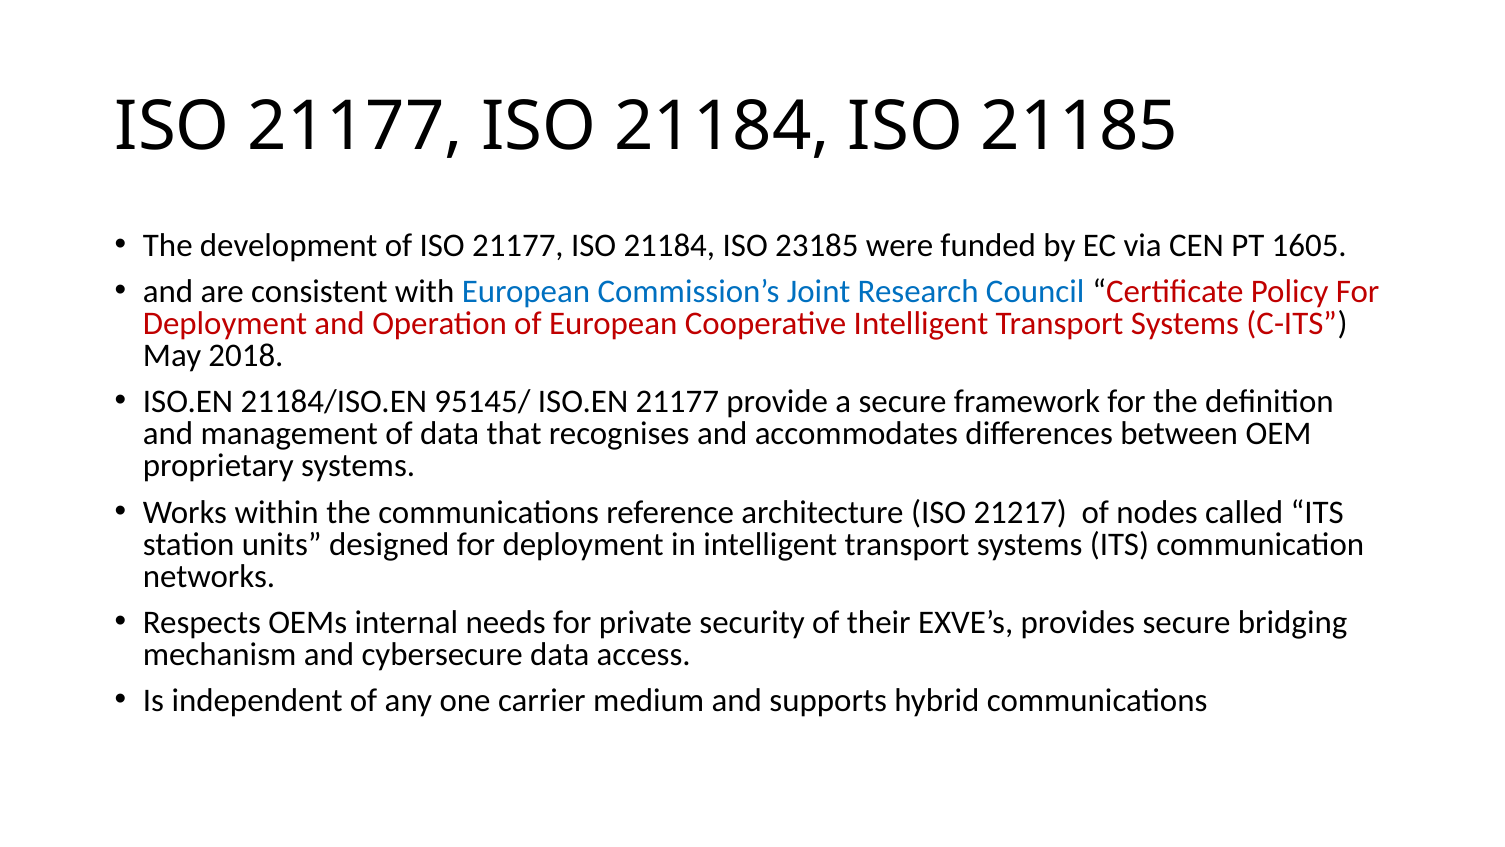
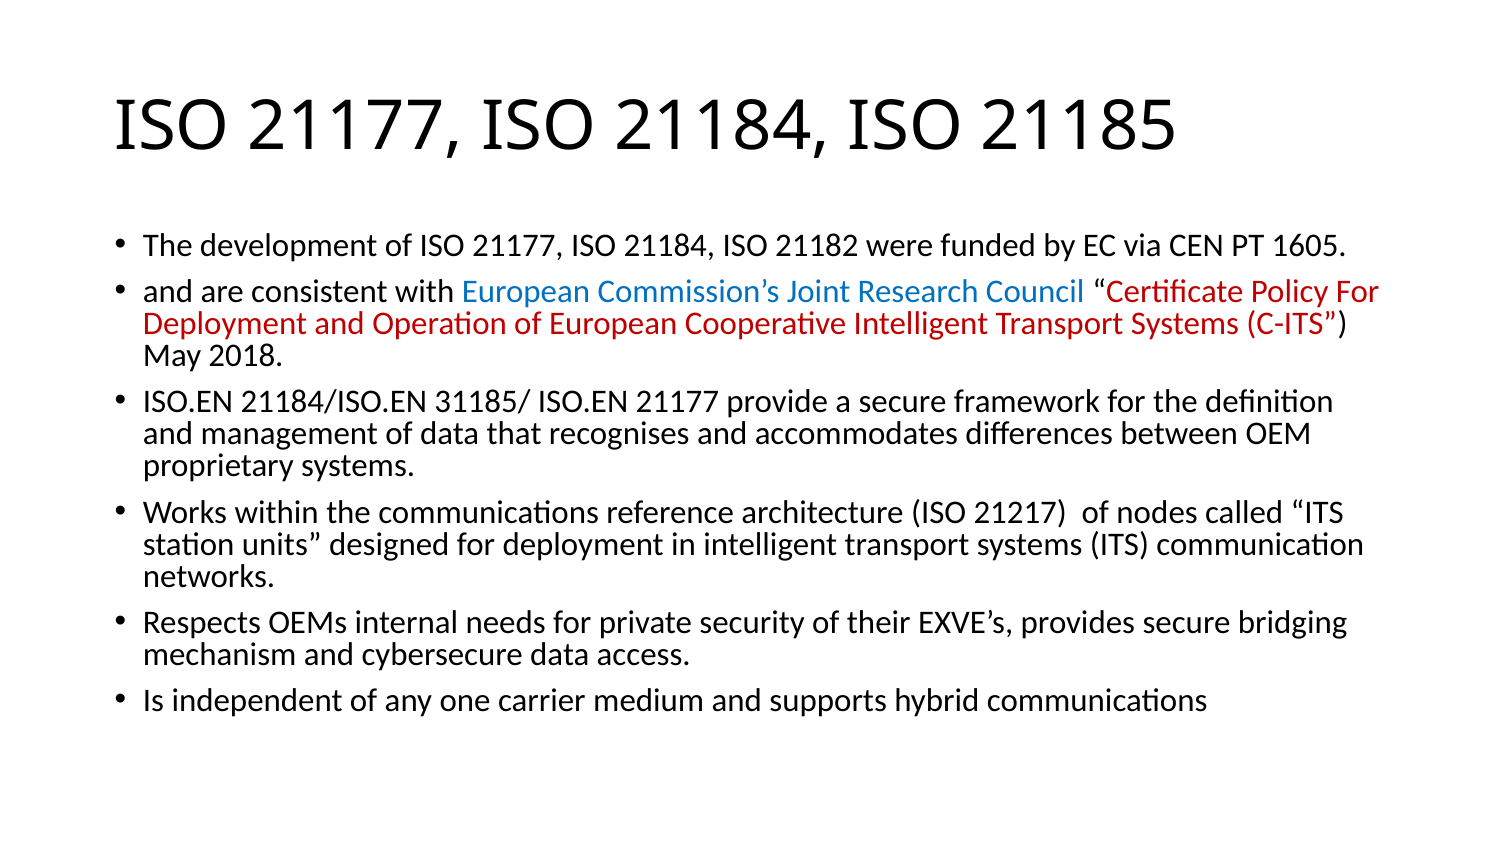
23185: 23185 -> 21182 (817, 246)
95145/: 95145/ -> 31185/ (482, 402)
